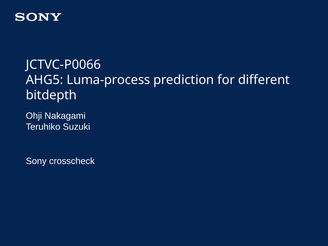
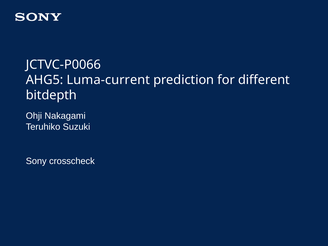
Luma-process: Luma-process -> Luma-current (108, 80)
